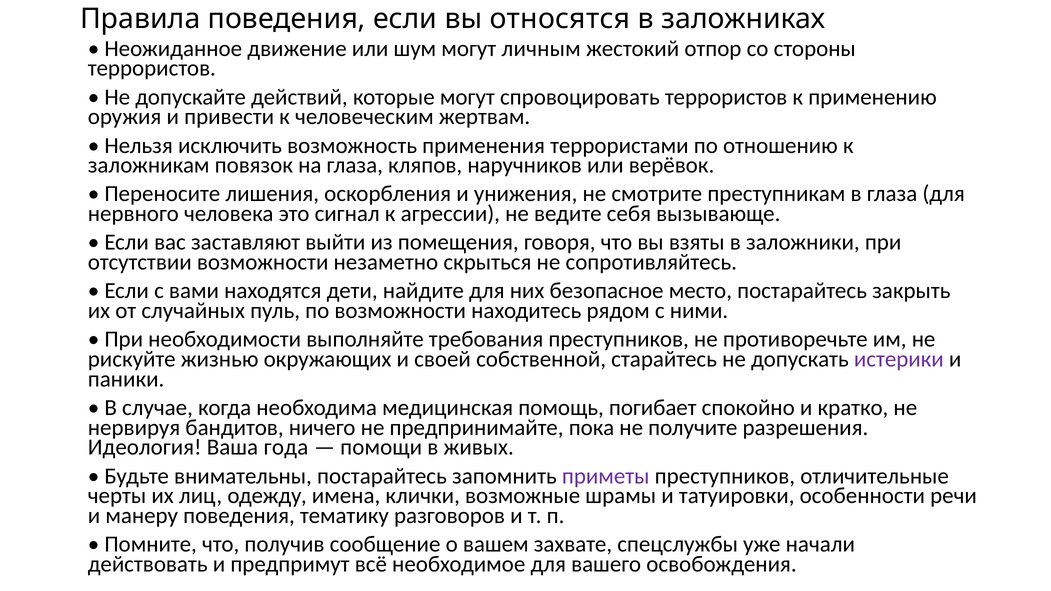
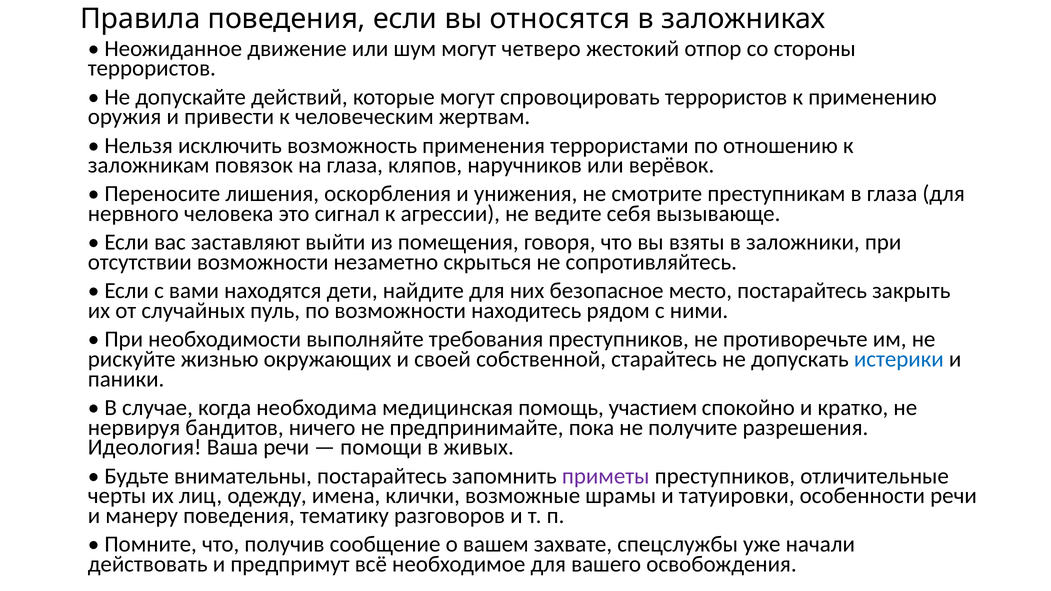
личным: личным -> четверо (541, 49)
истерики colour: purple -> blue (899, 359)
погибает: погибает -> участием (653, 408)
Ваша года: года -> речи (286, 447)
